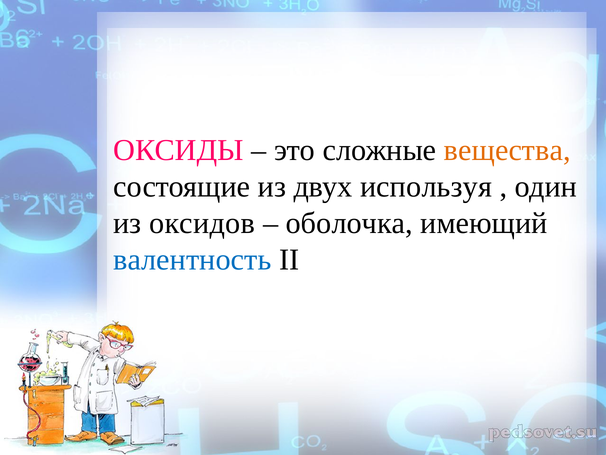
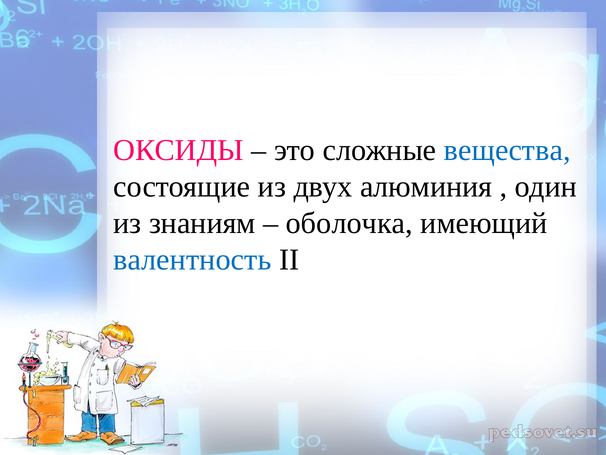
вещества colour: orange -> blue (507, 150)
используя: используя -> алюминия (426, 187)
оксидов: оксидов -> знаниям (202, 223)
